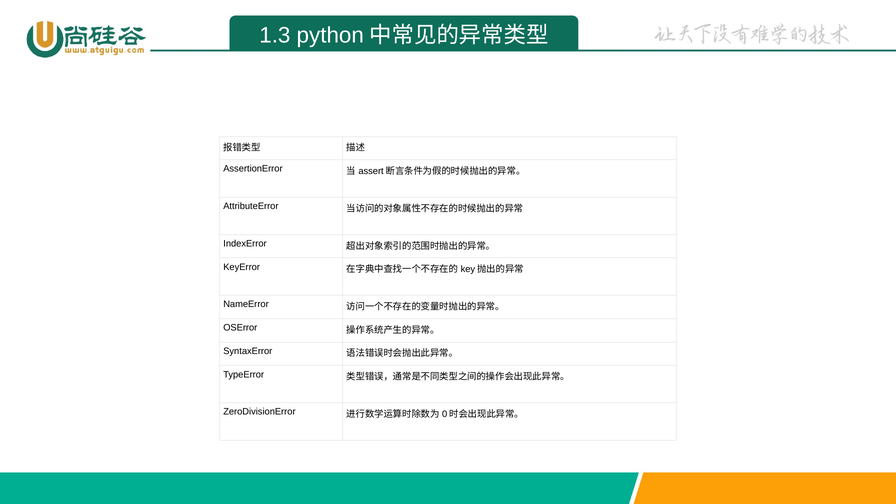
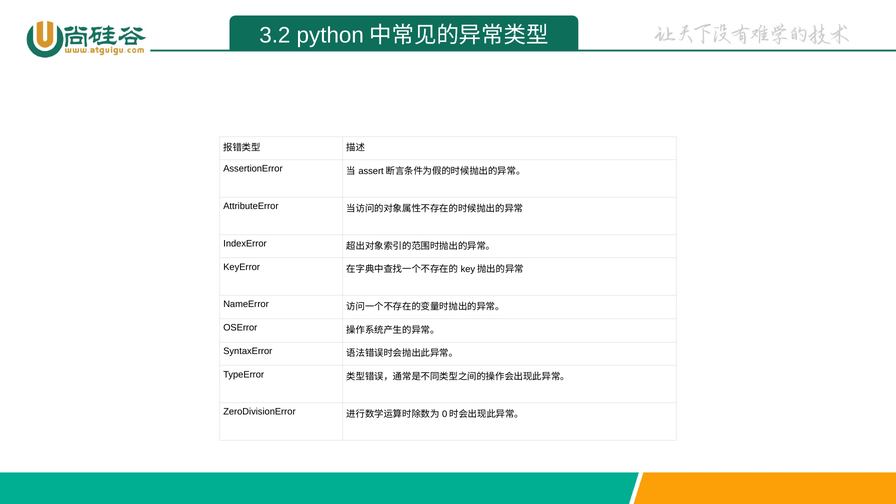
1.3: 1.3 -> 3.2 (275, 36)
